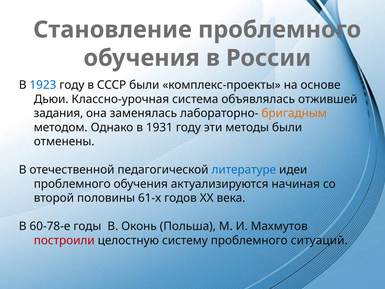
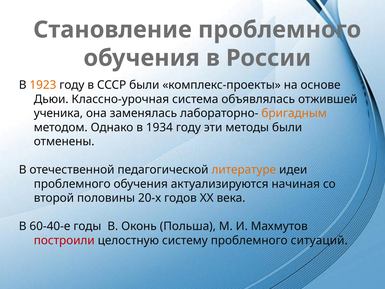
1923 colour: blue -> orange (43, 85)
задания: задания -> ученика (58, 113)
1931: 1931 -> 1934 (159, 127)
литературе colour: blue -> orange (244, 170)
61-х: 61-х -> 20-х (150, 198)
60-78-е: 60-78-е -> 60-40-е (50, 226)
